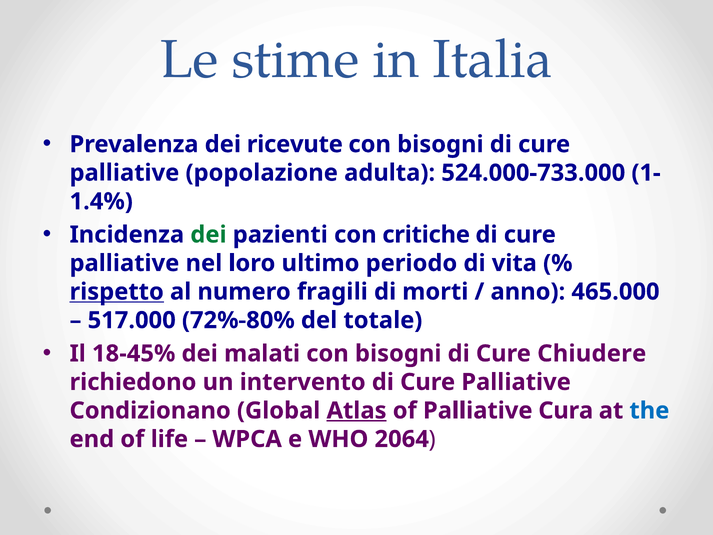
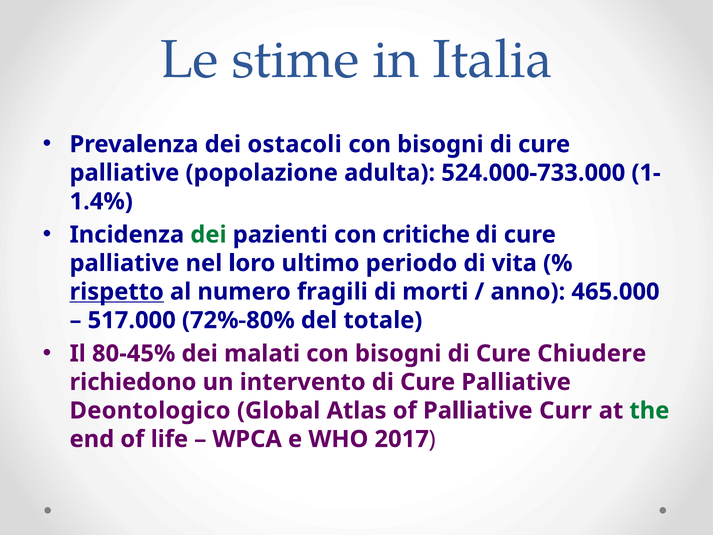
ricevute: ricevute -> ostacoli (295, 144)
18-45%: 18-45% -> 80-45% (134, 353)
Condizionano: Condizionano -> Deontologico (150, 410)
Atlas underline: present -> none (357, 410)
Cura: Cura -> Curr (566, 410)
the colour: blue -> green (649, 410)
2064: 2064 -> 2017 (402, 439)
